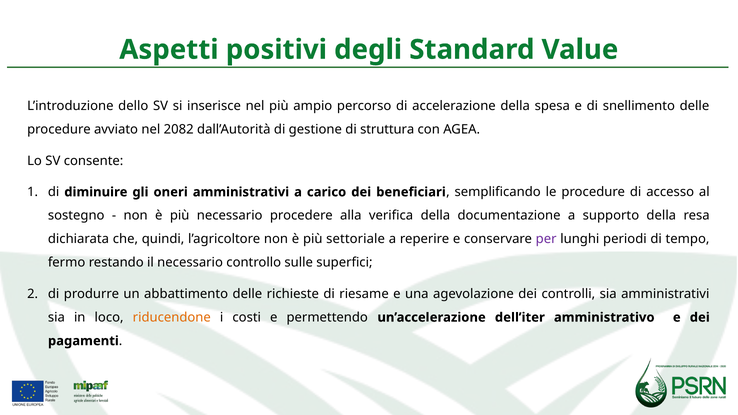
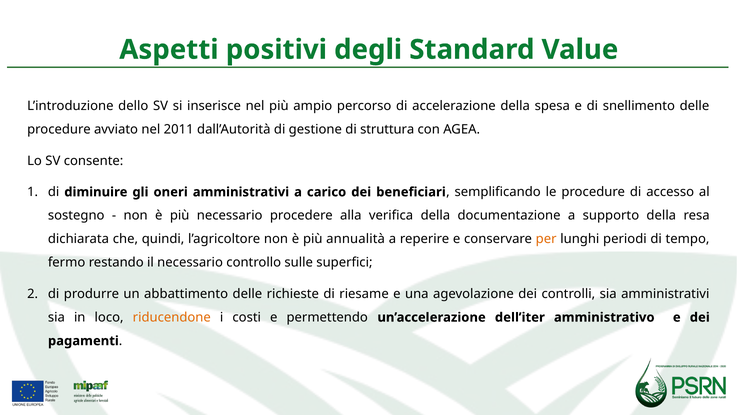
2082: 2082 -> 2011 (179, 130)
settoriale: settoriale -> annualità (356, 239)
per colour: purple -> orange (546, 239)
